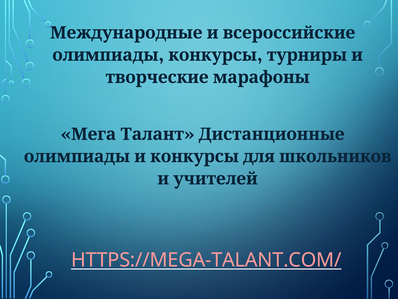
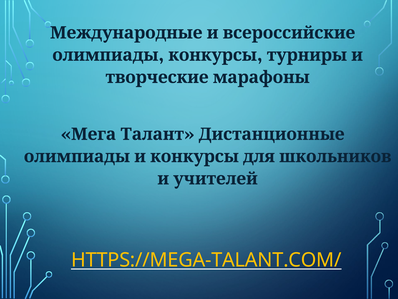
HTTPS://MEGA-TALANT.COM/ colour: pink -> yellow (206, 259)
